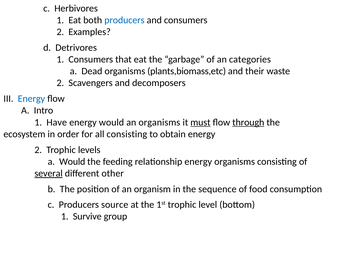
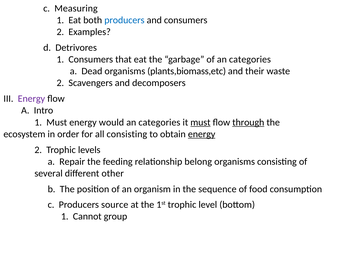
Herbivores: Herbivores -> Measuring (76, 8)
Energy colour: blue -> purple (31, 99)
1 Have: Have -> Must (57, 122)
organisms: organisms -> categories (159, 122)
energy underline: none -> present (202, 134)
a Would: Would -> Repair (72, 162)
relationship energy: energy -> belong (198, 162)
several underline: present -> none (49, 174)
Survive: Survive -> Cannot (87, 217)
